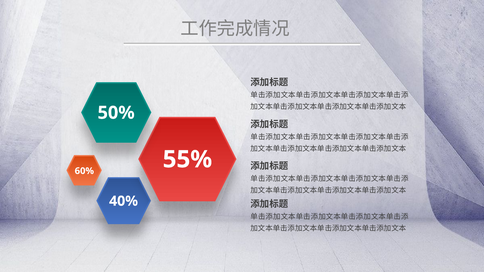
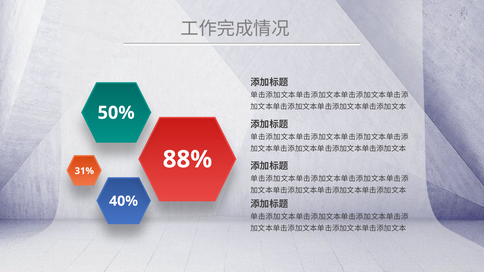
55%: 55% -> 88% (187, 160)
60%: 60% -> 31% (84, 171)
